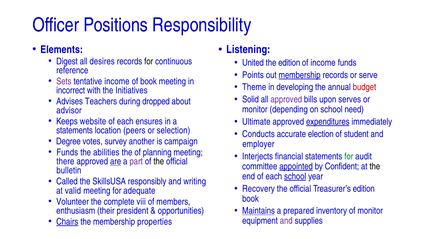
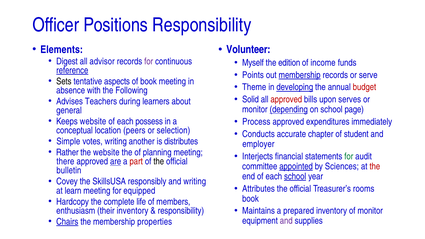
Listening: Listening -> Volunteer (248, 50)
desires: desires -> advisor (102, 61)
for colour: black -> purple (149, 61)
United: United -> Myself (253, 63)
reference underline: none -> present (72, 70)
Sets colour: purple -> black (64, 81)
tentative income: income -> aspects (117, 81)
developing underline: none -> present (295, 87)
incorrect: incorrect -> absence (71, 90)
Initiatives: Initiatives -> Following (131, 90)
approved colour: purple -> red (286, 100)
dropped: dropped -> learners (156, 101)
depending underline: none -> present (289, 110)
need: need -> page (354, 110)
advisor: advisor -> general (69, 110)
ensures: ensures -> possess (149, 121)
Ultimate: Ultimate -> Process (256, 122)
expenditures underline: present -> none (328, 122)
statements: statements -> conceptual (75, 130)
election: election -> chapter (321, 134)
Degree: Degree -> Simple (68, 142)
votes survey: survey -> writing (116, 142)
campaign: campaign -> distributes (181, 142)
Funds: Funds -> Rather (67, 153)
the abilities: abilities -> website (106, 153)
part colour: purple -> red (136, 162)
Confident: Confident -> Sciences (342, 166)
the colour: black -> red (375, 166)
Called: Called -> Covey (67, 182)
Recovery: Recovery -> Attributes (259, 189)
Treasurer’s edition: edition -> rooms (364, 189)
valid: valid -> learn (73, 191)
adequate: adequate -> equipped (139, 191)
Volunteer: Volunteer -> Hardcopy (73, 202)
viii: viii -> life (141, 202)
Maintains underline: present -> none (259, 211)
their president: president -> inventory (133, 211)
opportunities: opportunities -> responsibility (181, 211)
